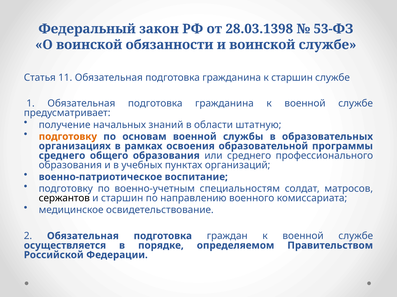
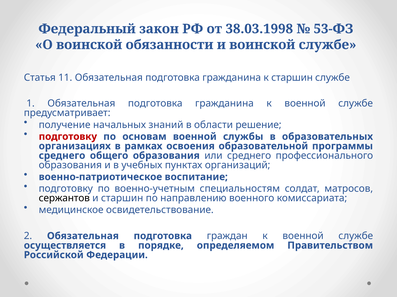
28.03.1398: 28.03.1398 -> 38.03.1998 (259, 29)
штатную: штатную -> решение (259, 125)
подготовку colour: orange -> red (68, 137)
